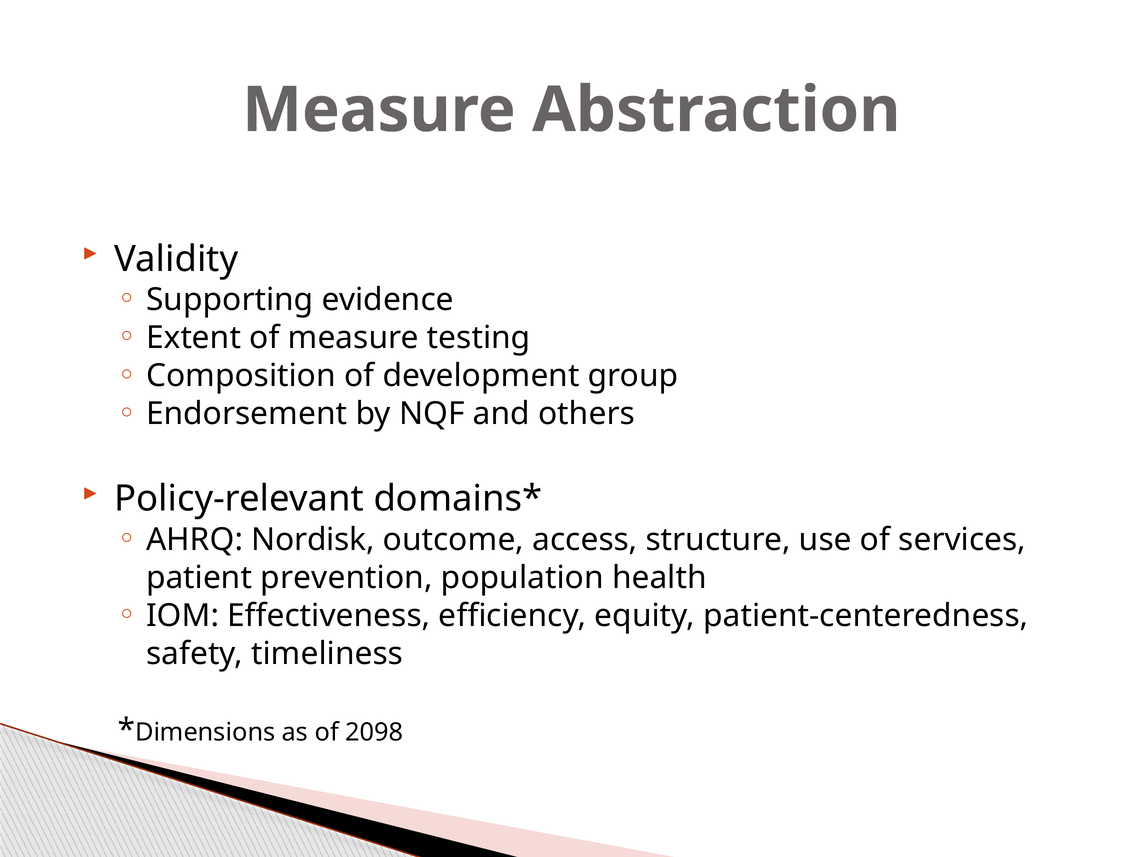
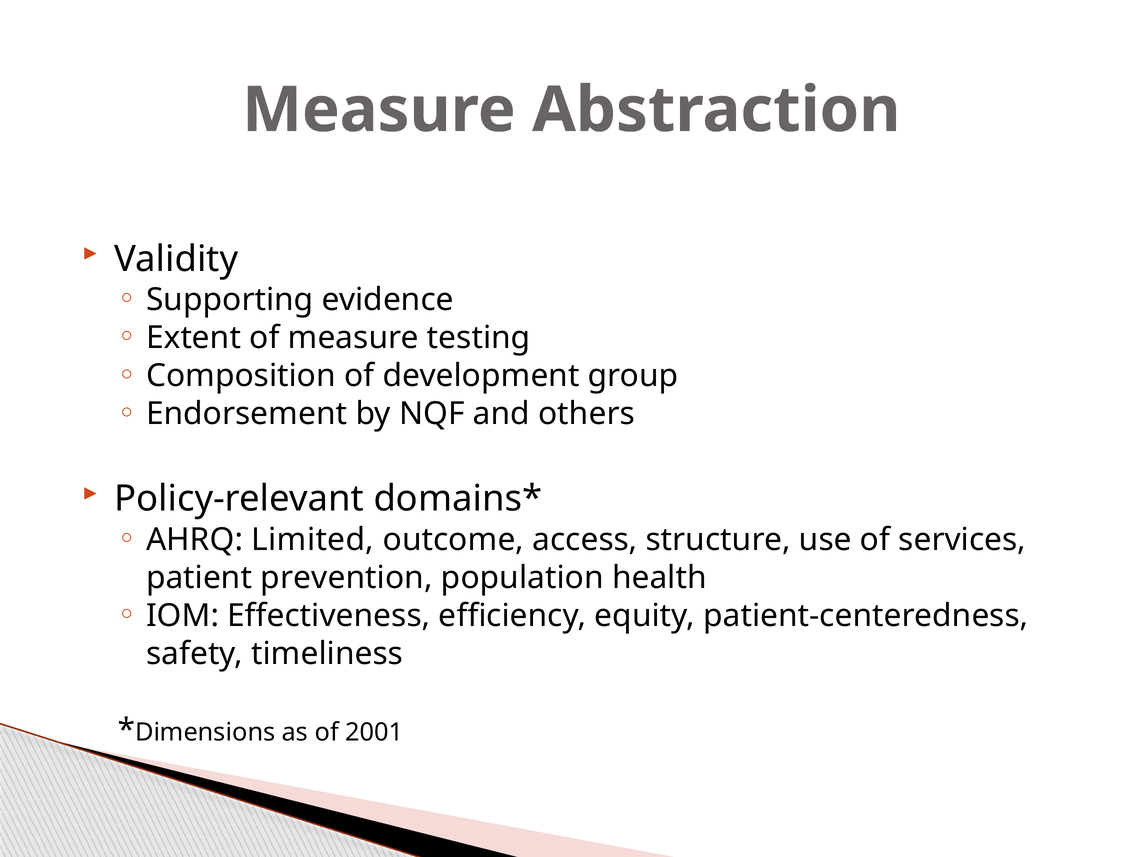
Nordisk: Nordisk -> Limited (313, 540)
2098: 2098 -> 2001 (374, 732)
